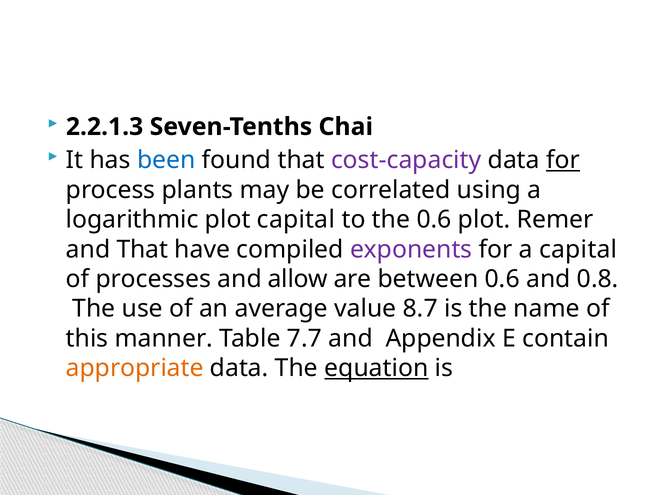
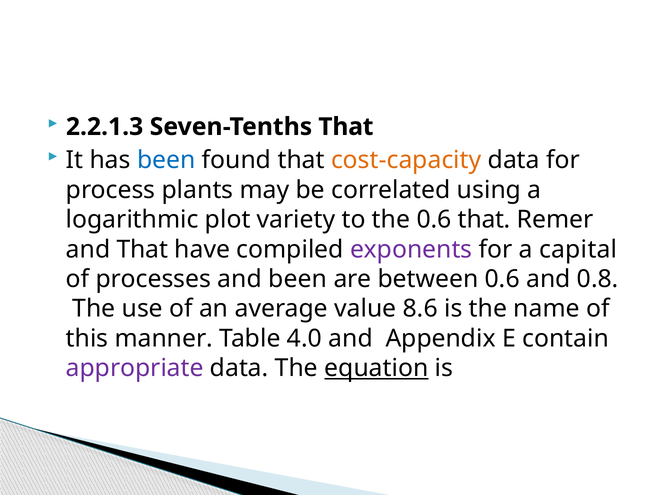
Seven-Tenths Chai: Chai -> That (346, 127)
cost-capacity colour: purple -> orange (406, 160)
for underline: present -> none (563, 160)
plot capital: capital -> variety (296, 220)
0.6 plot: plot -> that (484, 220)
and allow: allow -> been (298, 279)
8.7: 8.7 -> 8.6 (420, 309)
7.7: 7.7 -> 4.0 (304, 339)
appropriate colour: orange -> purple (135, 368)
